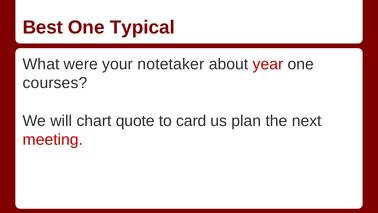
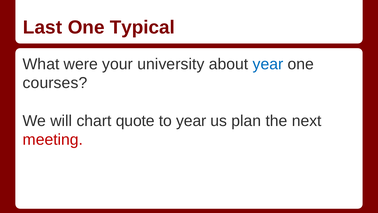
Best: Best -> Last (43, 27)
notetaker: notetaker -> university (171, 64)
year colour: red -> blue (268, 64)
to card: card -> year (191, 121)
